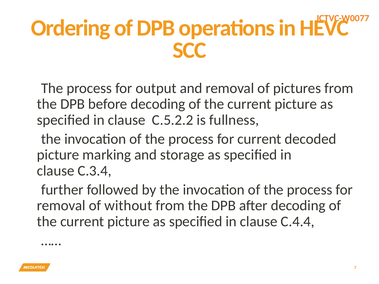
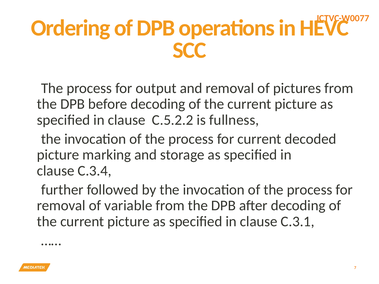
without: without -> variable (128, 206)
C.4.4: C.4.4 -> C.3.1 (298, 222)
